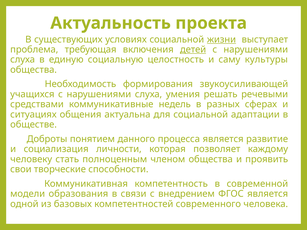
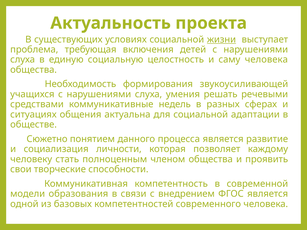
детей underline: present -> none (193, 50)
саму культуры: культуры -> человека (266, 60)
Доброты: Доброты -> Сюжетно (47, 139)
